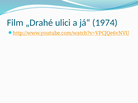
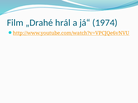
ulici: ulici -> hrál (63, 23)
